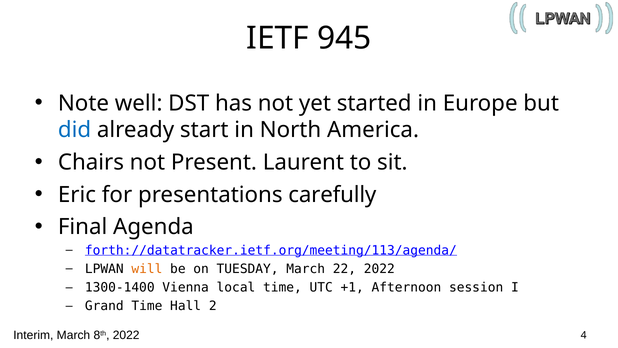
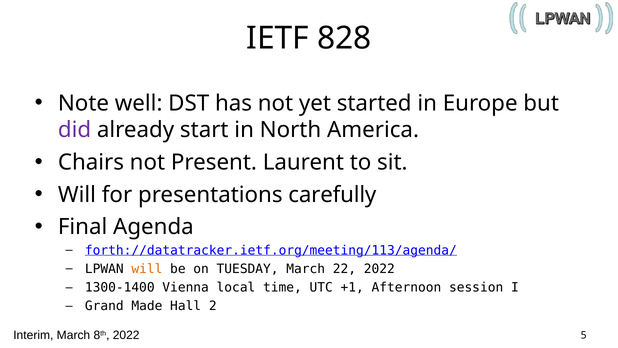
945: 945 -> 828 (344, 38)
did colour: blue -> purple (75, 130)
Eric: Eric -> Will (77, 194)
Grand Time: Time -> Made (147, 306)
4: 4 -> 5 (584, 335)
